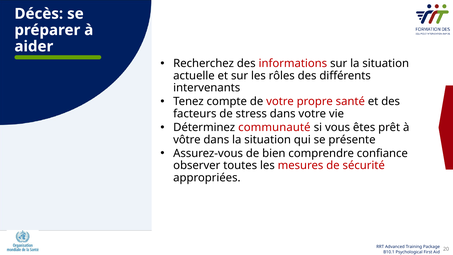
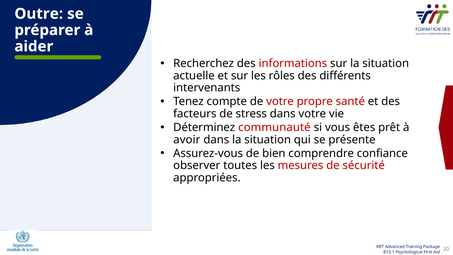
Décès: Décès -> Outre (39, 14)
vôtre: vôtre -> avoir (187, 140)
